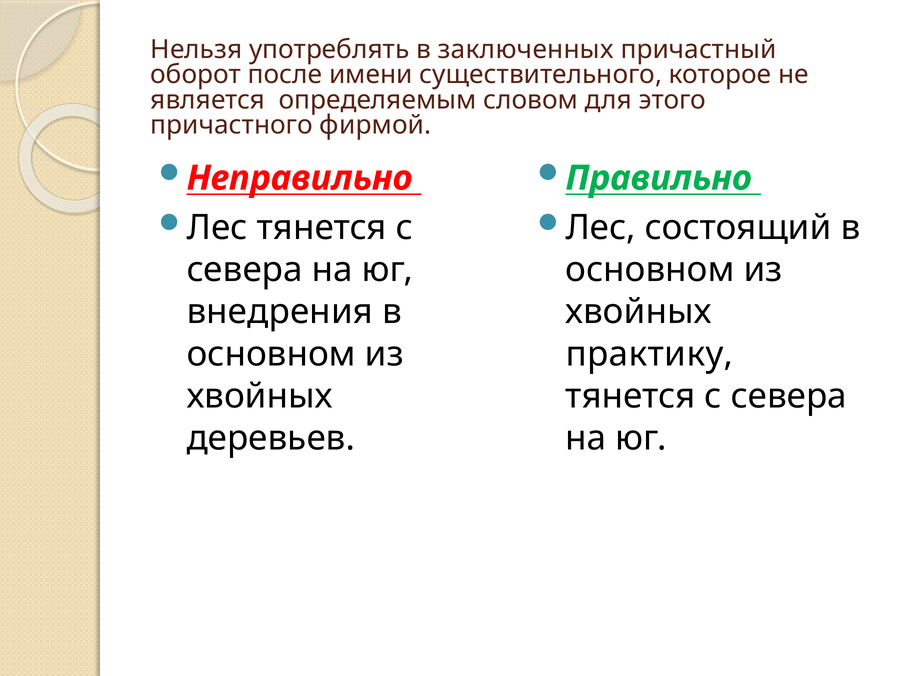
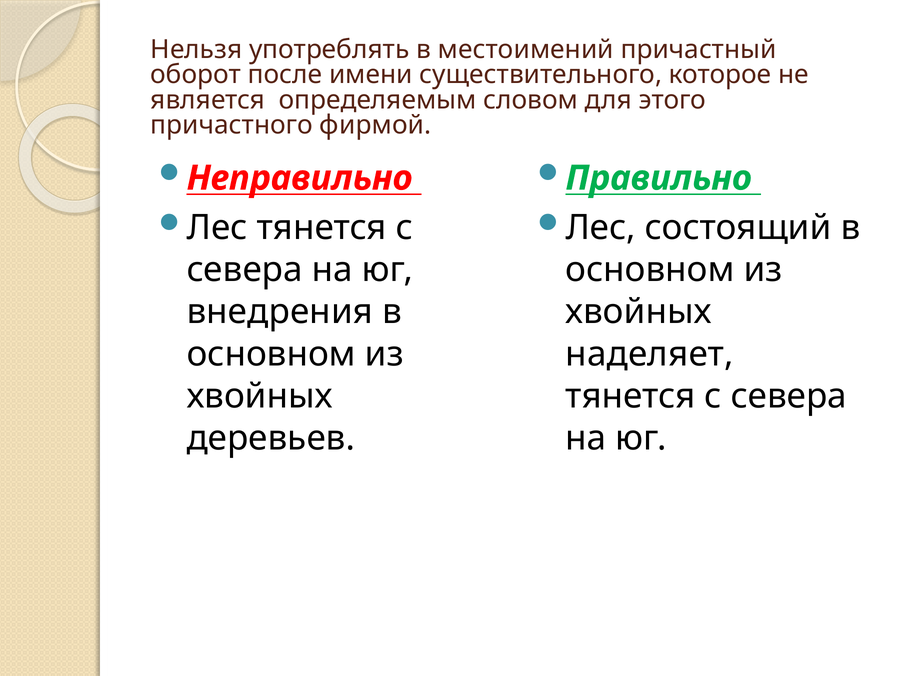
заключенных: заключенных -> местоимений (526, 49)
практику: практику -> наделяет (650, 354)
